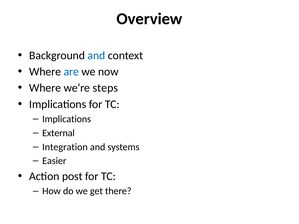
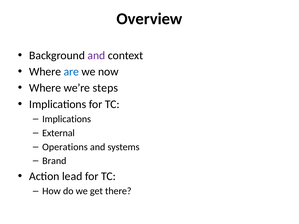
and colour: blue -> purple (96, 55)
Integration: Integration -> Operations (65, 147)
Easier: Easier -> Brand (54, 161)
post: post -> lead (72, 176)
